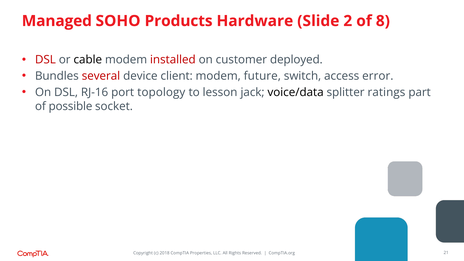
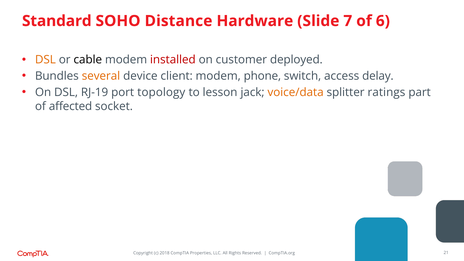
Managed: Managed -> Standard (57, 21)
Products: Products -> Distance (178, 21)
2: 2 -> 7 (348, 21)
8: 8 -> 6 (383, 21)
DSL colour: red -> orange (45, 60)
several colour: red -> orange (101, 76)
future: future -> phone (262, 76)
error: error -> delay (378, 76)
RJ-16: RJ-16 -> RJ-19 (95, 92)
voice/data colour: black -> orange (296, 92)
possible: possible -> affected (71, 106)
